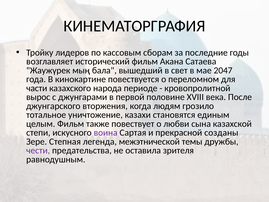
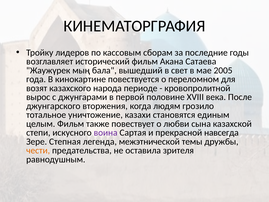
2047: 2047 -> 2005 (223, 70)
части: части -> возят (37, 88)
созданы: созданы -> навсегда (221, 133)
чести colour: purple -> orange (38, 150)
